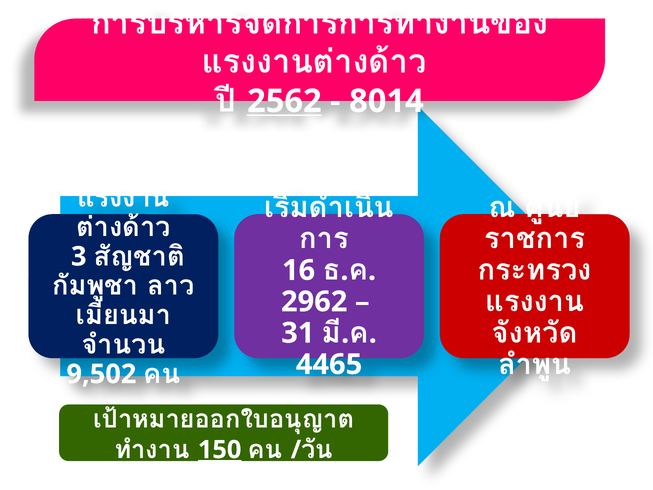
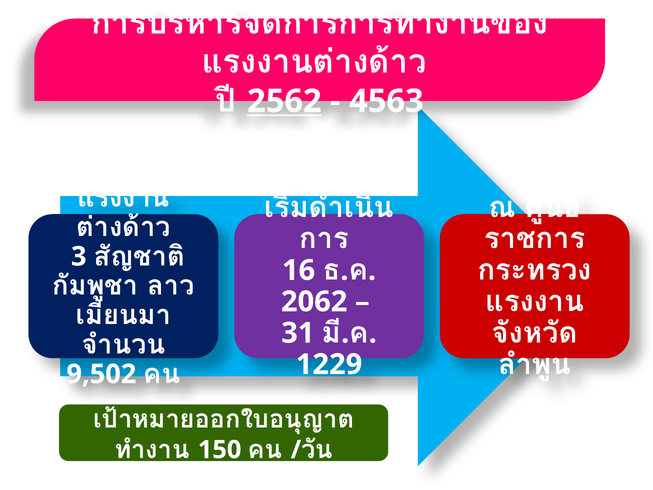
8014: 8014 -> 4563 (386, 101)
2962: 2962 -> 2062 (314, 302)
4465: 4465 -> 1229 (329, 364)
150 underline: present -> none (220, 450)
